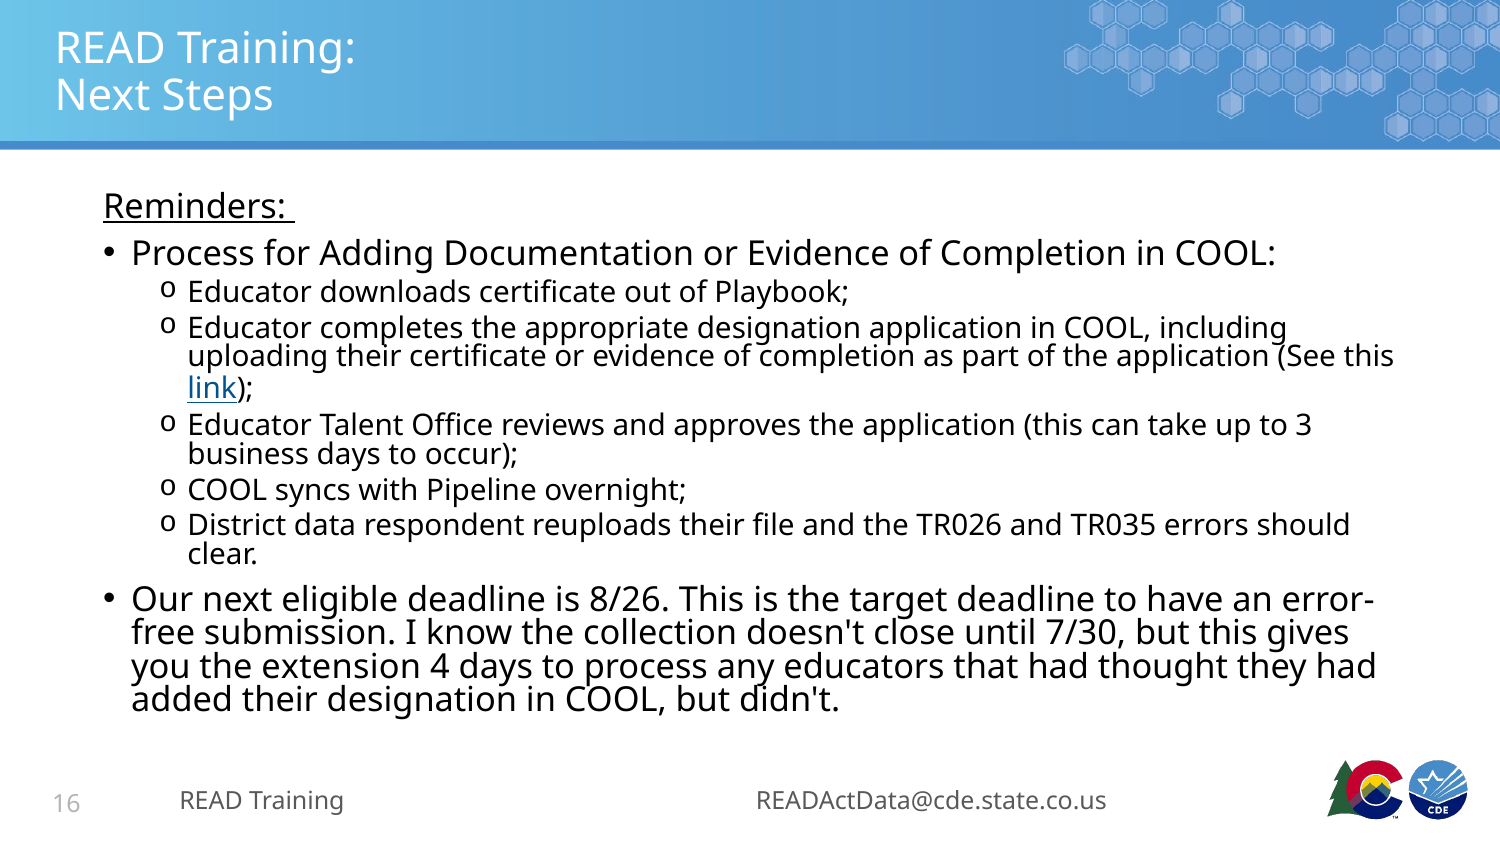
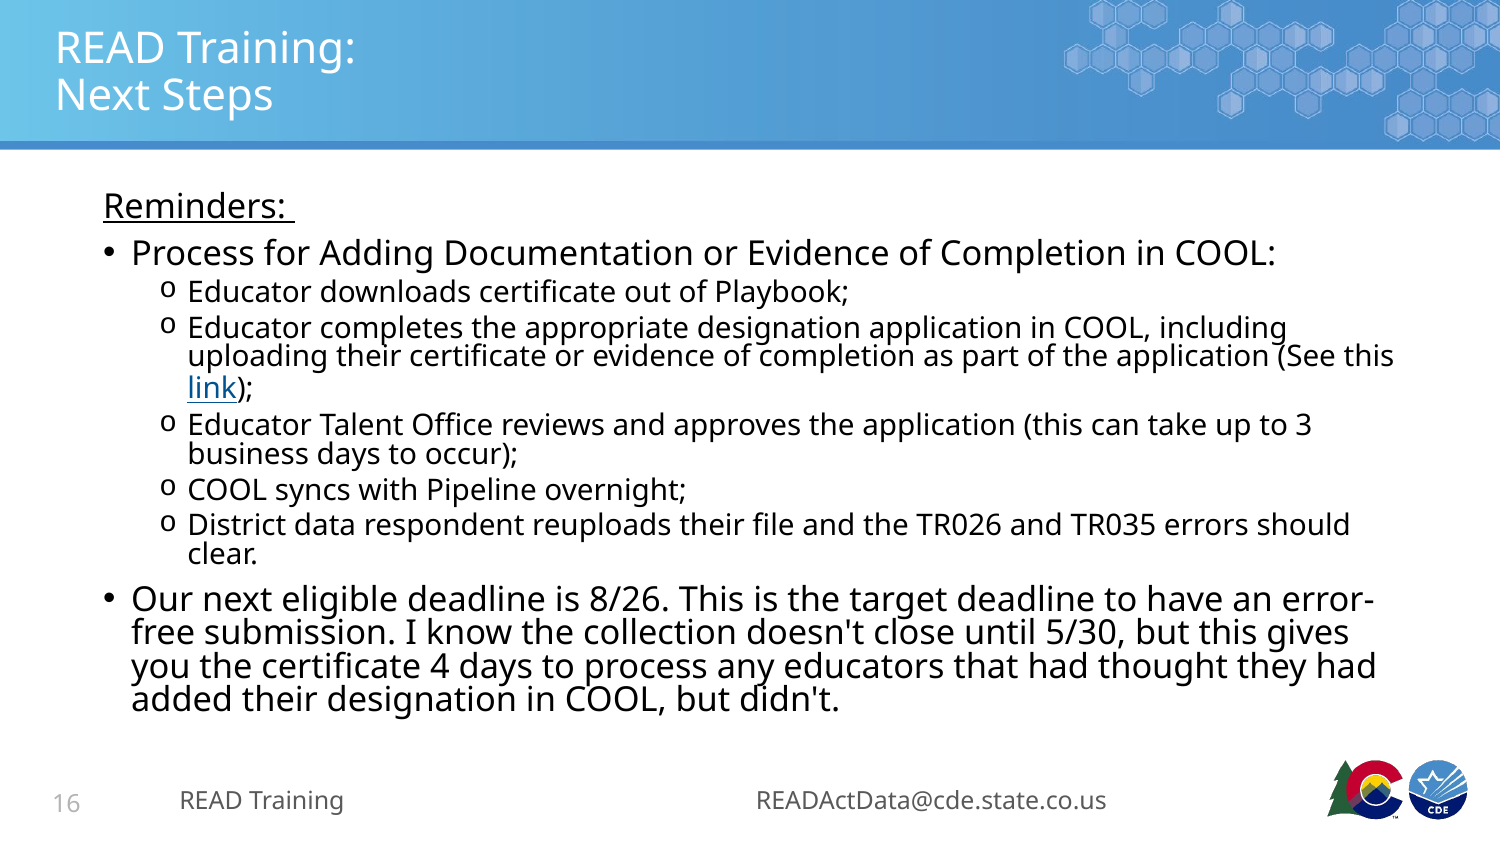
7/30: 7/30 -> 5/30 (1086, 633)
the extension: extension -> certificate (341, 667)
